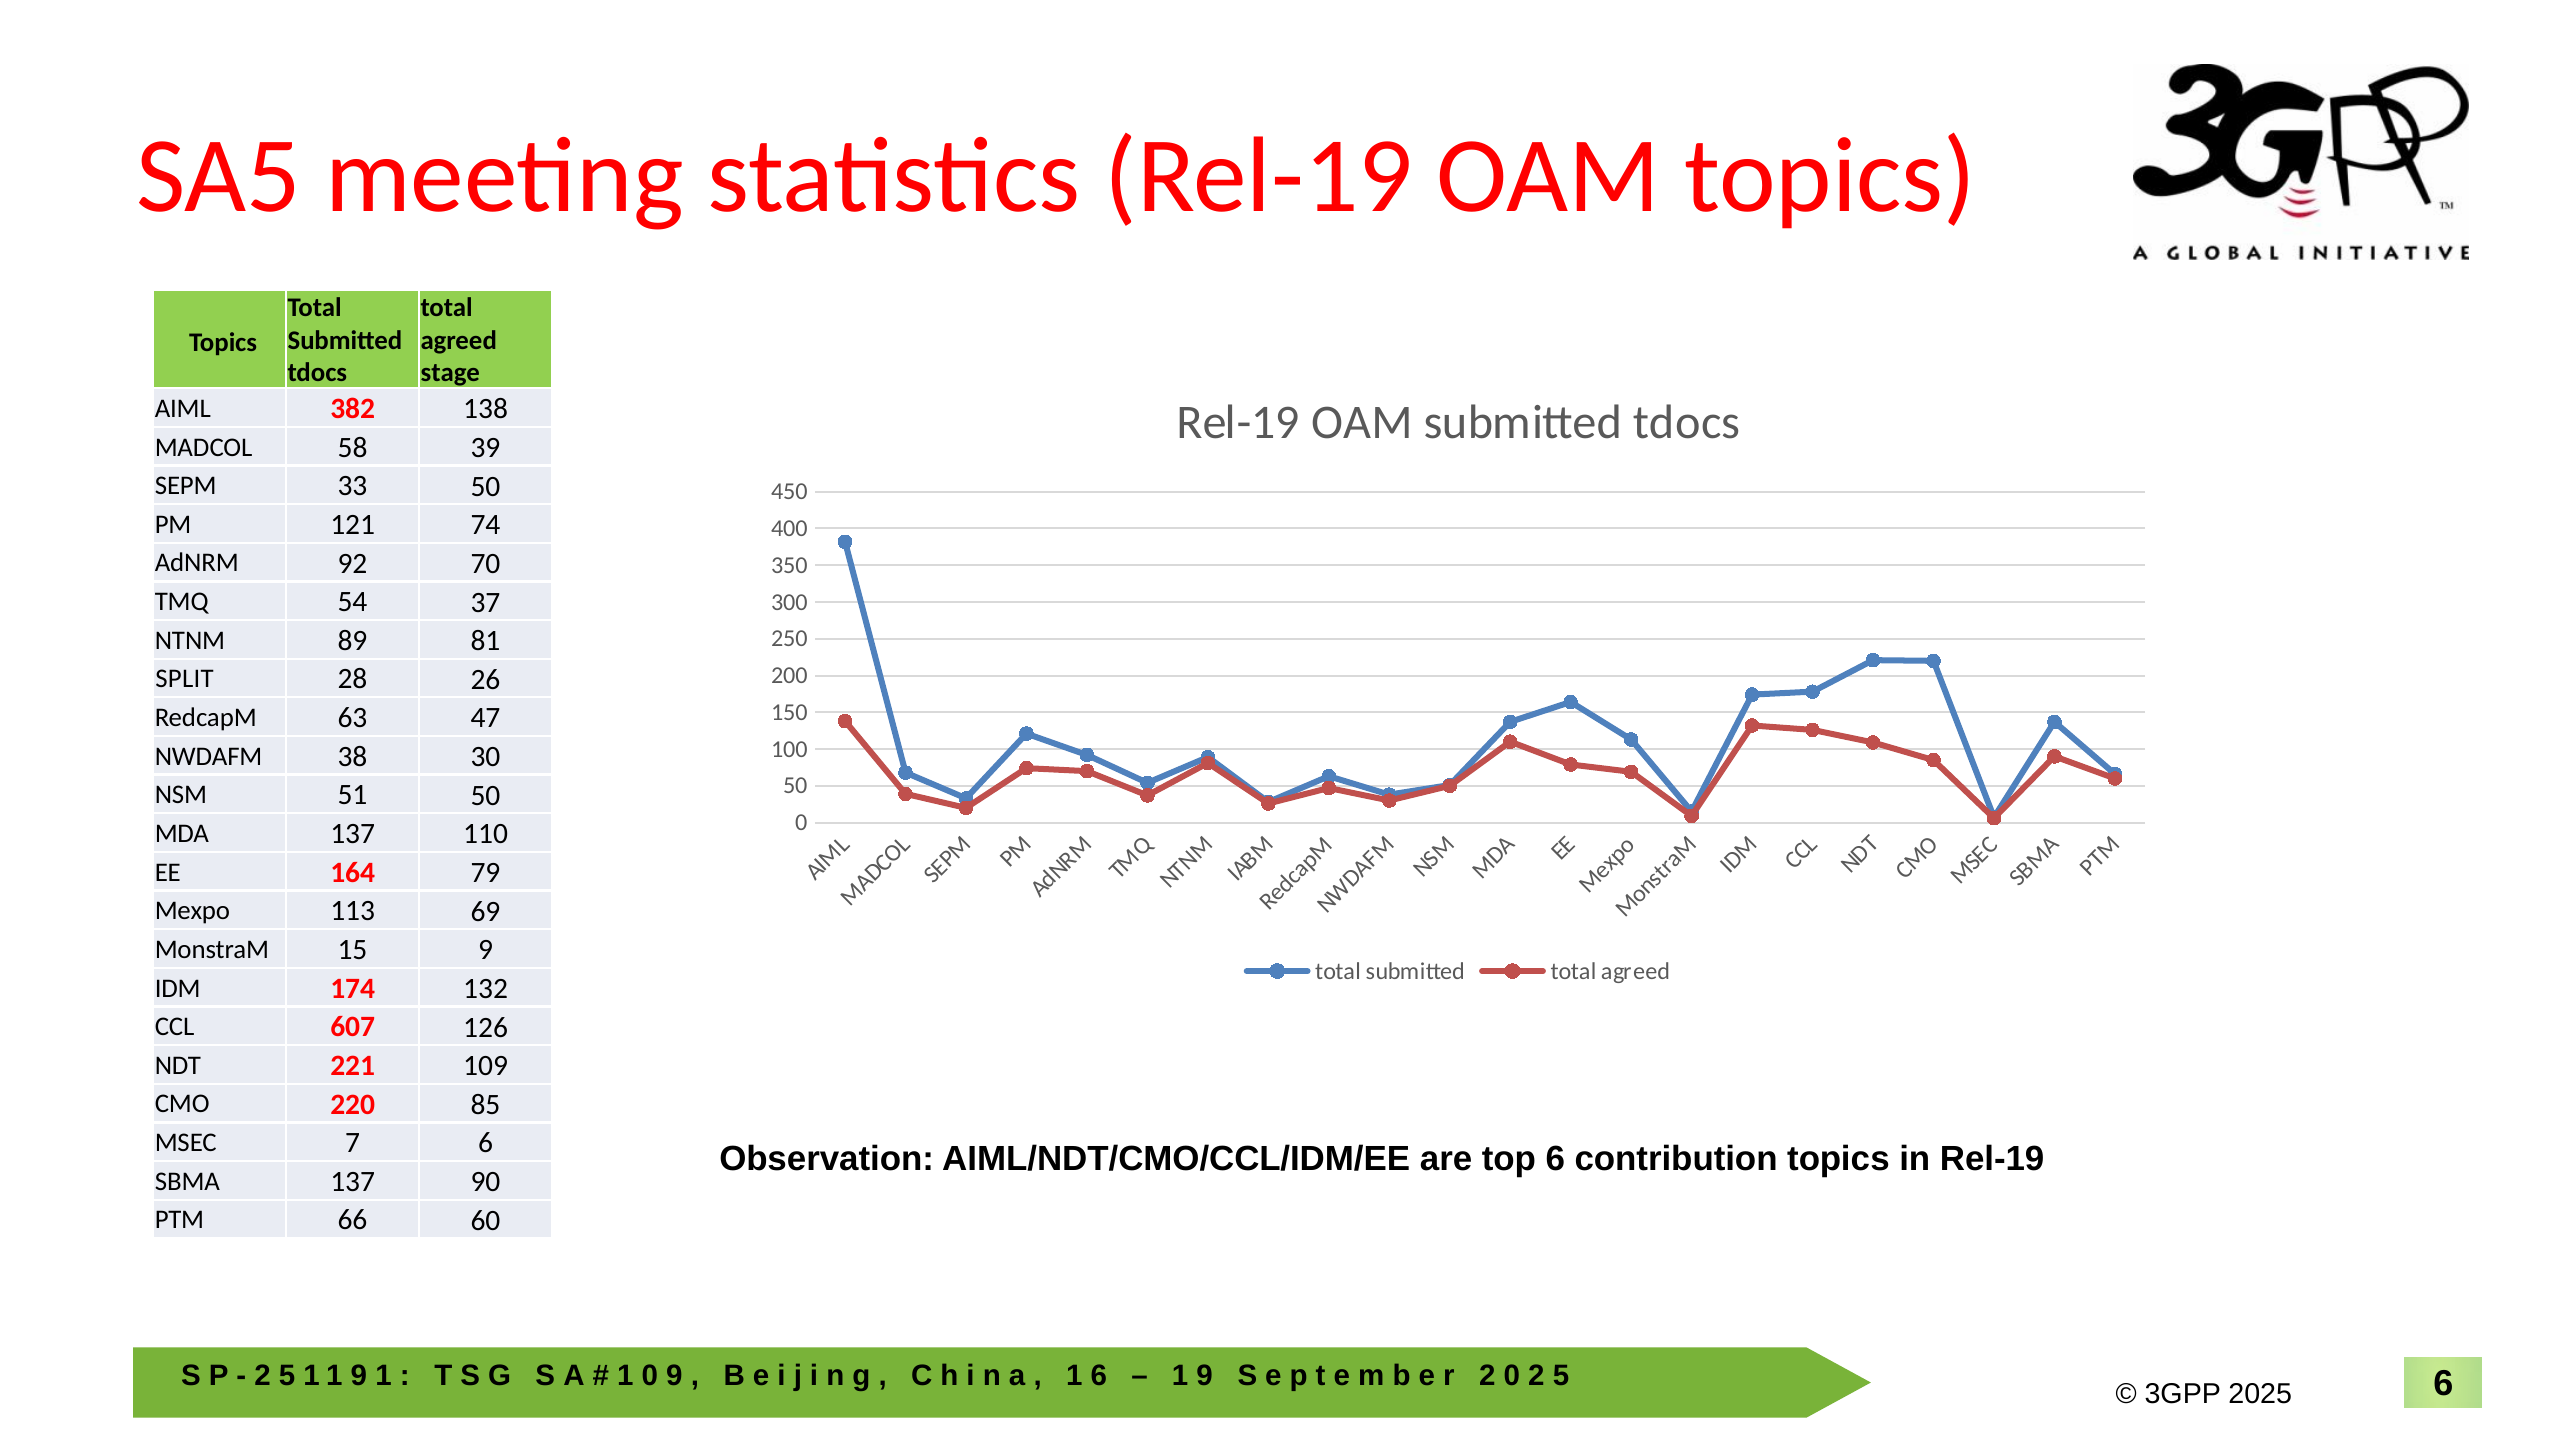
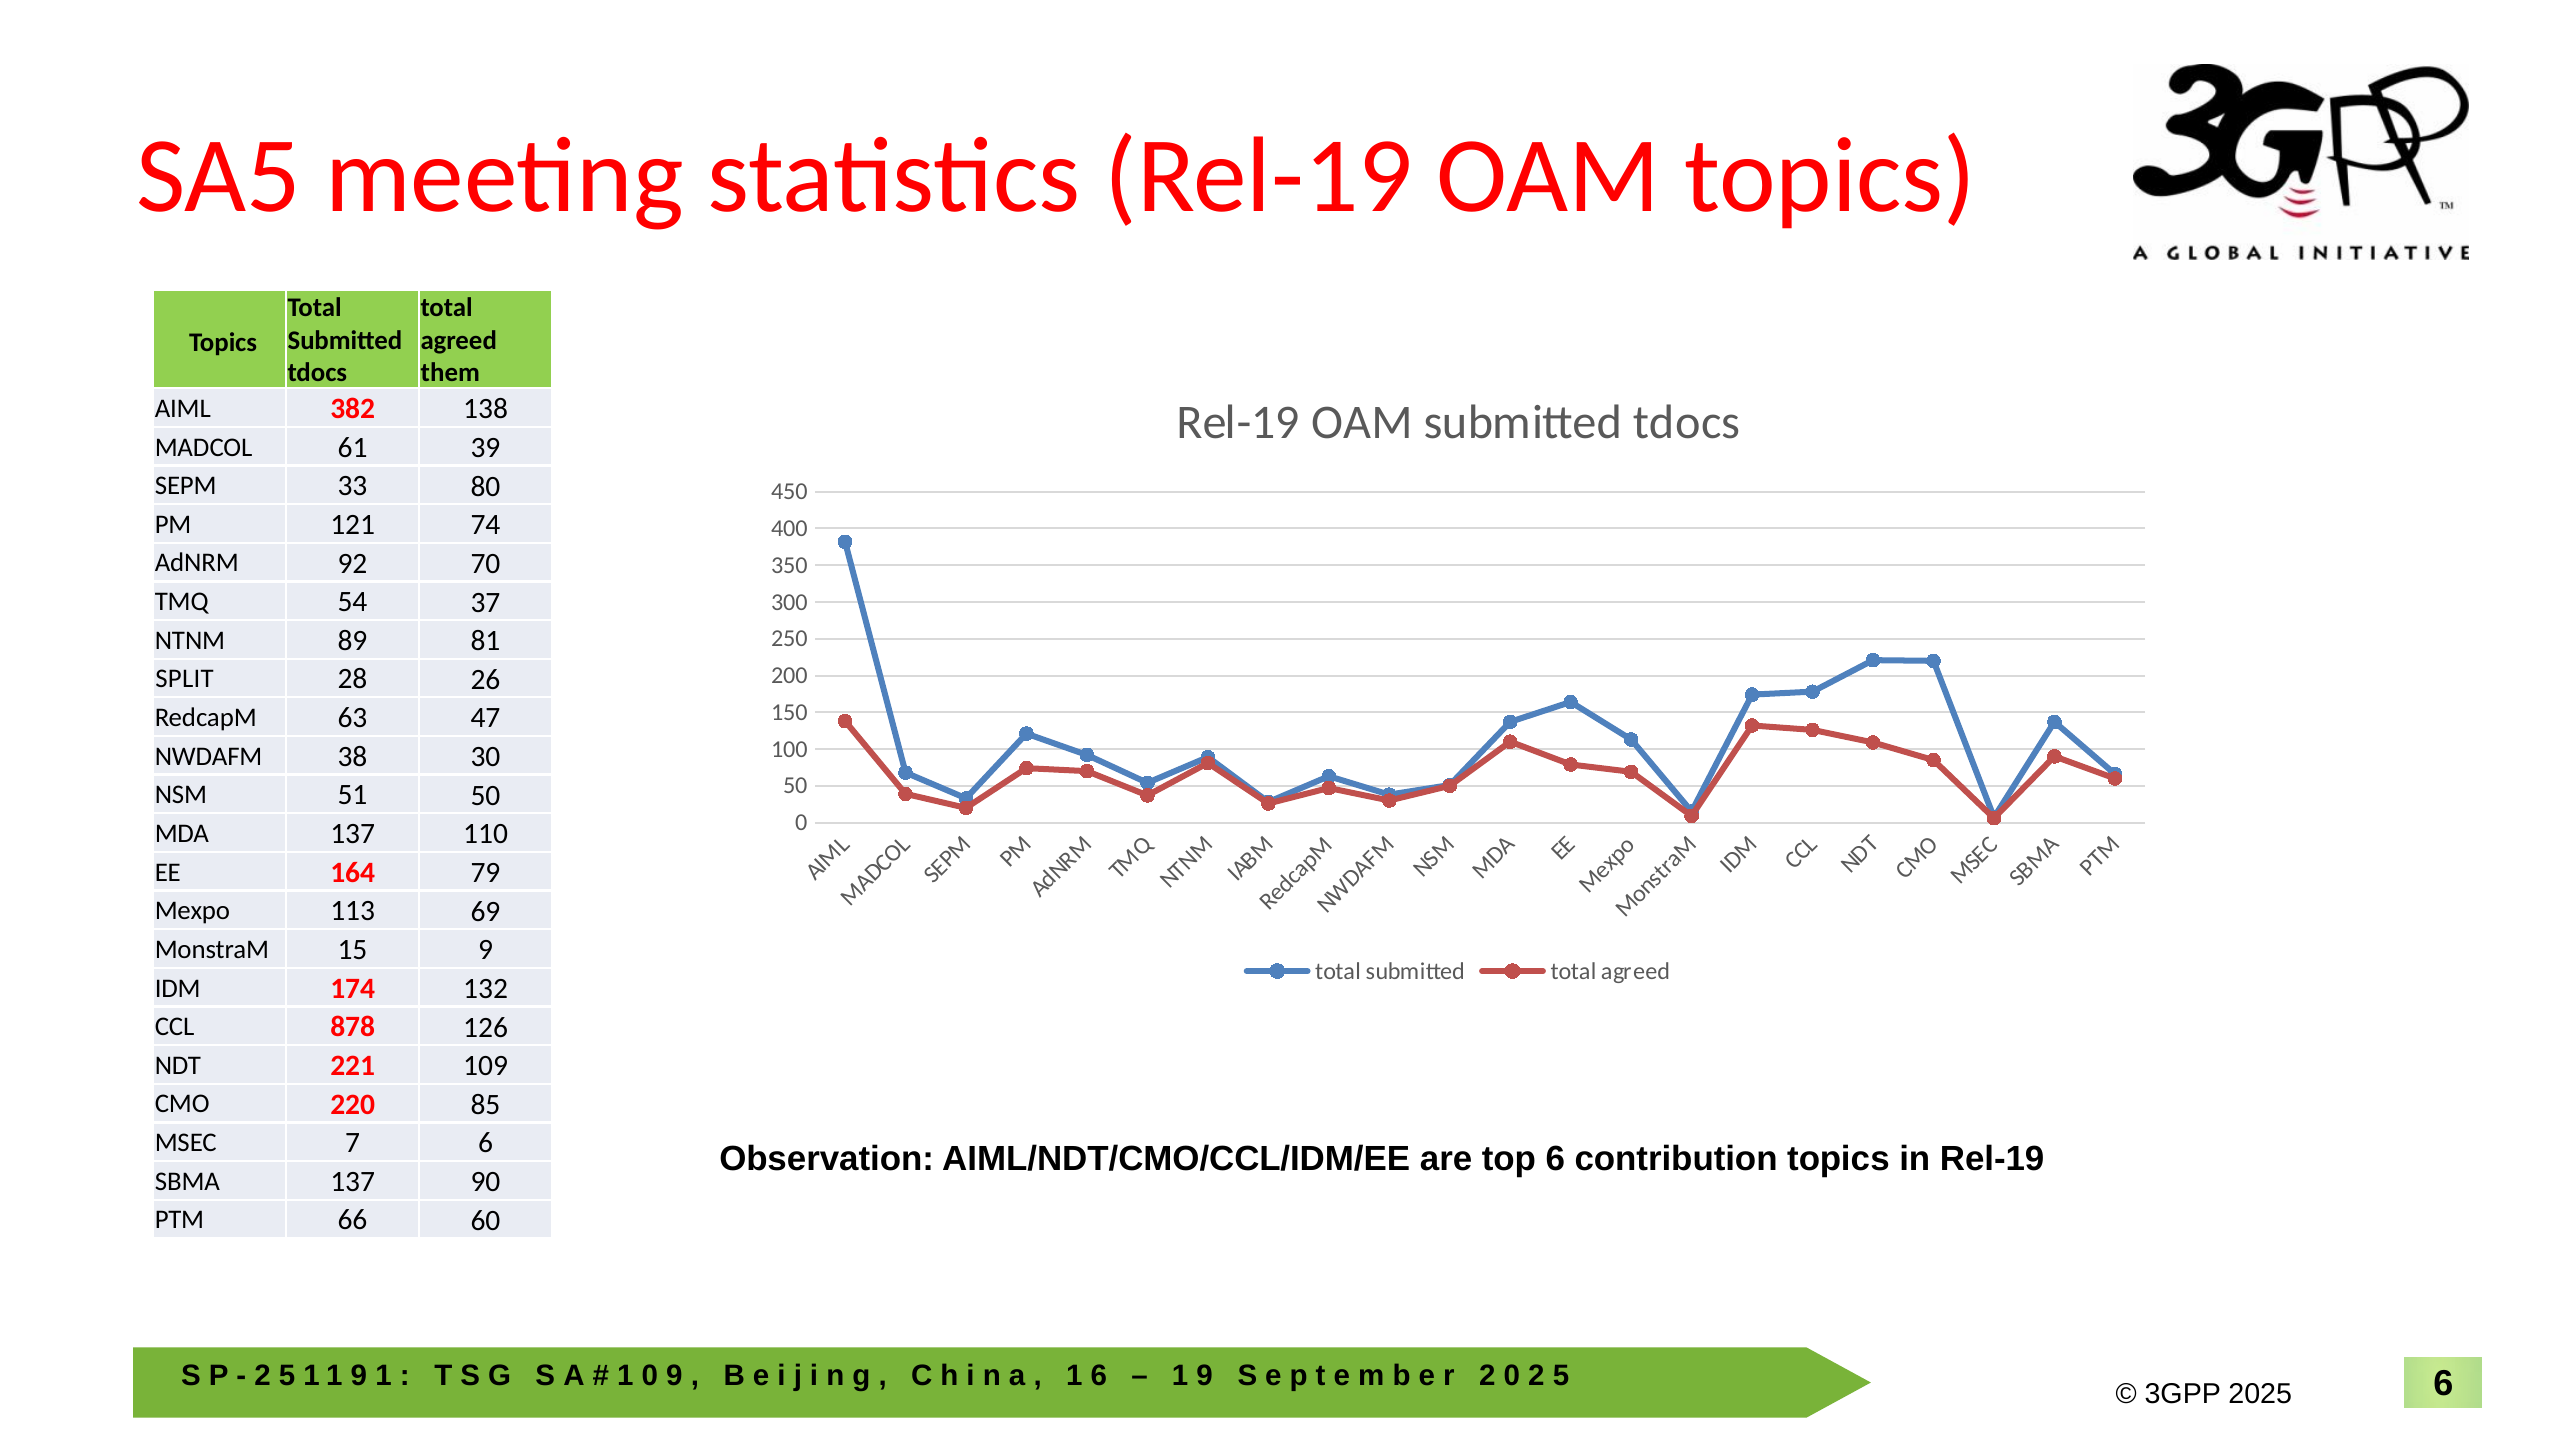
stage: stage -> them (450, 373)
58: 58 -> 61 (353, 447)
33 50: 50 -> 80 (486, 486)
607: 607 -> 878 (353, 1027)
